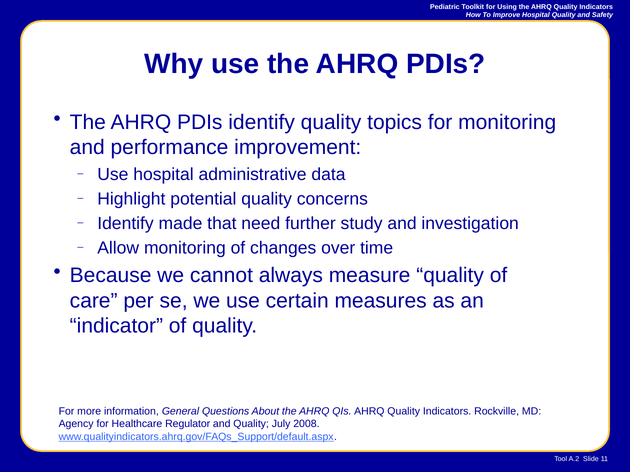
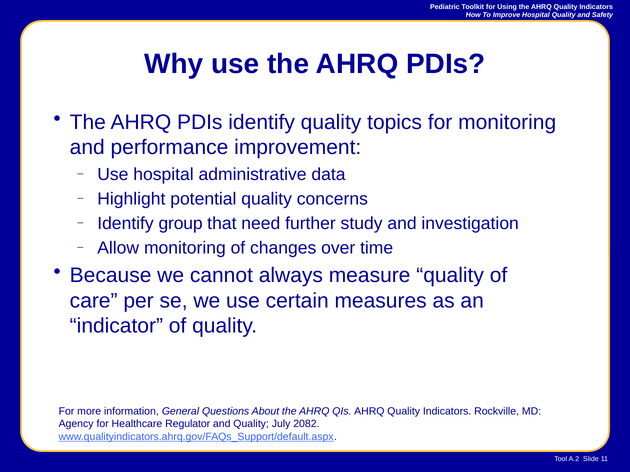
made: made -> group (181, 224)
2008: 2008 -> 2082 (306, 424)
